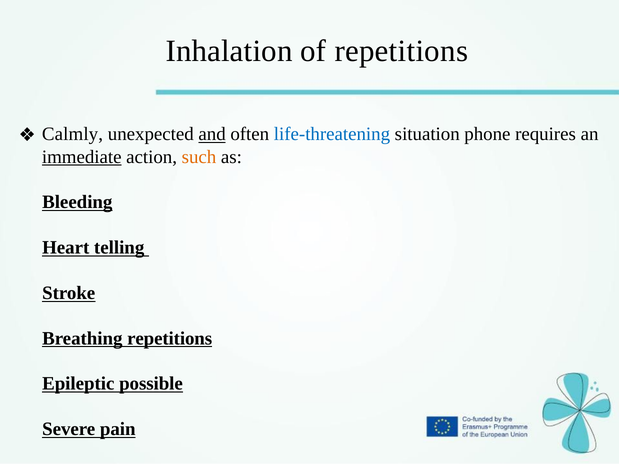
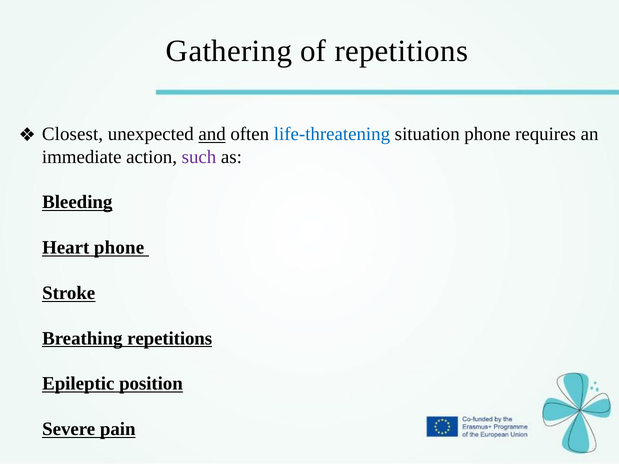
Inhalation: Inhalation -> Gathering (229, 51)
Calmly: Calmly -> Closest (73, 134)
immediate underline: present -> none (82, 157)
such colour: orange -> purple (199, 157)
telling: telling -> phone (119, 248)
possible: possible -> position (151, 384)
